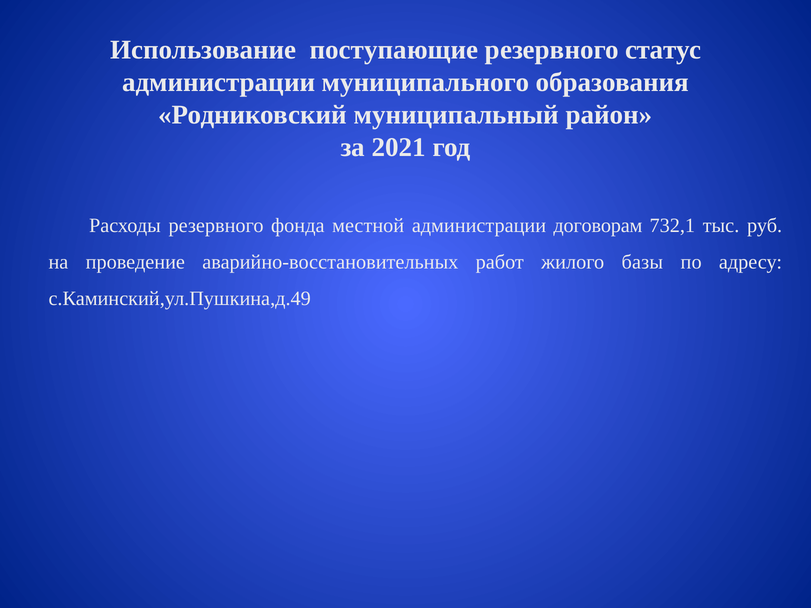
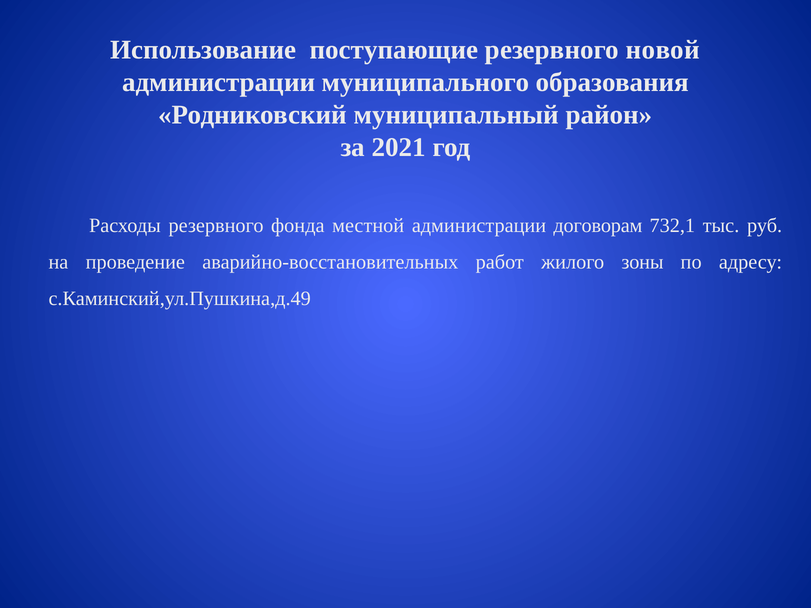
статус: статус -> новой (663, 50)
базы: базы -> зоны (642, 262)
